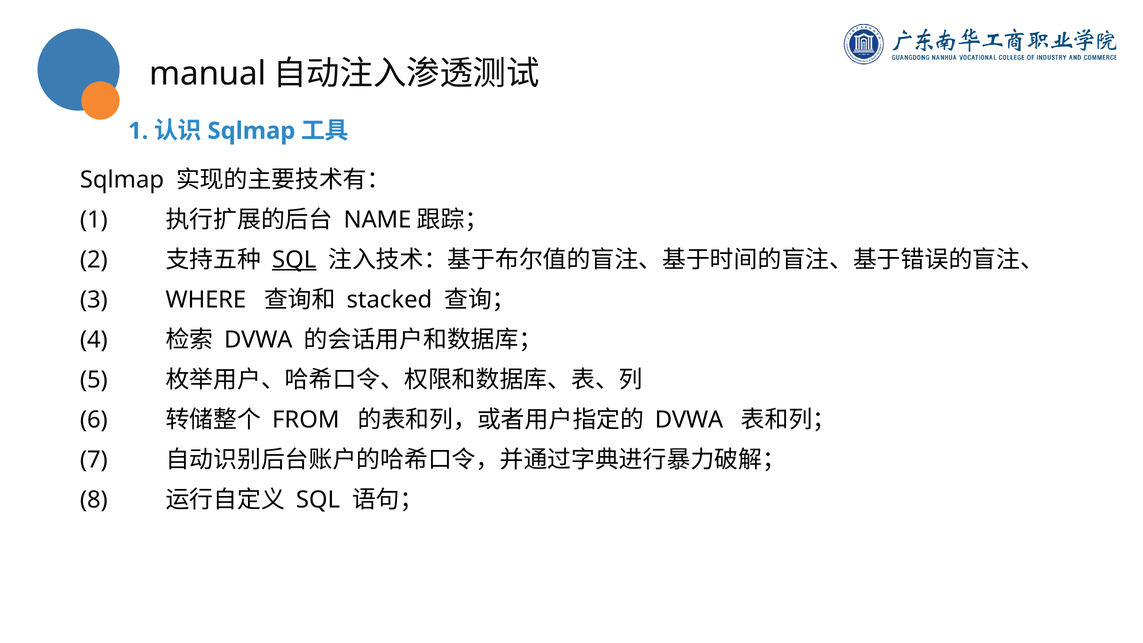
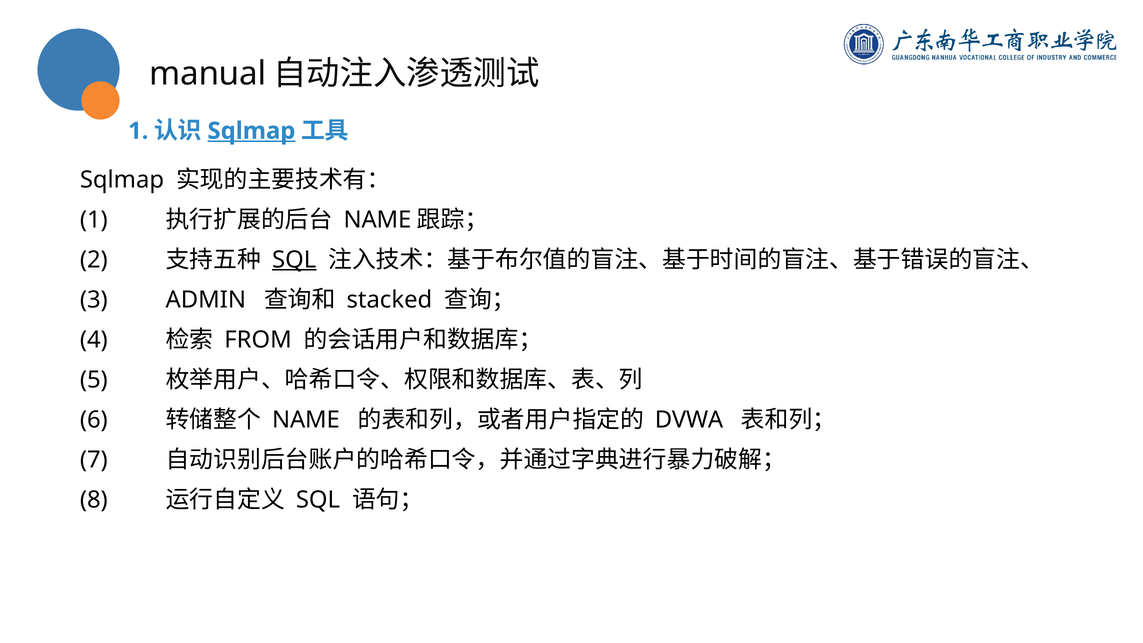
Sqlmap underline: none -> present (251, 131)
WHERE: WHERE -> ADMIN (206, 300)
DVWA: DVWA -> FROM (258, 340)
FROM: FROM -> NAME (306, 420)
